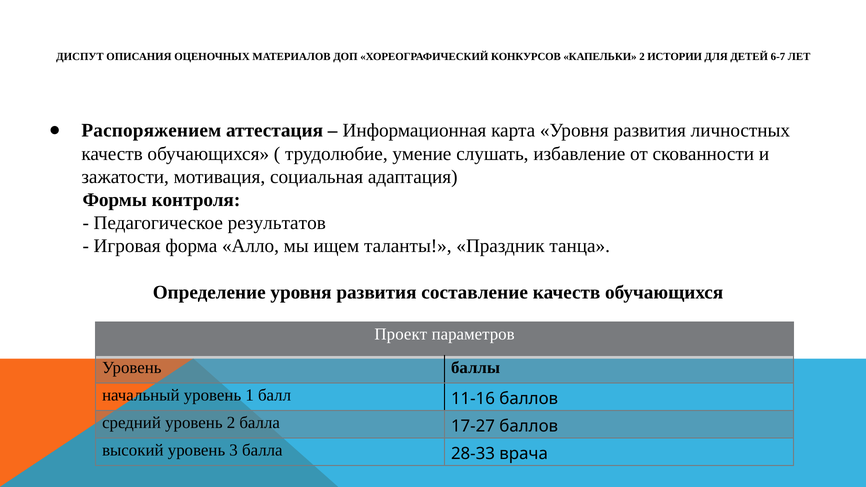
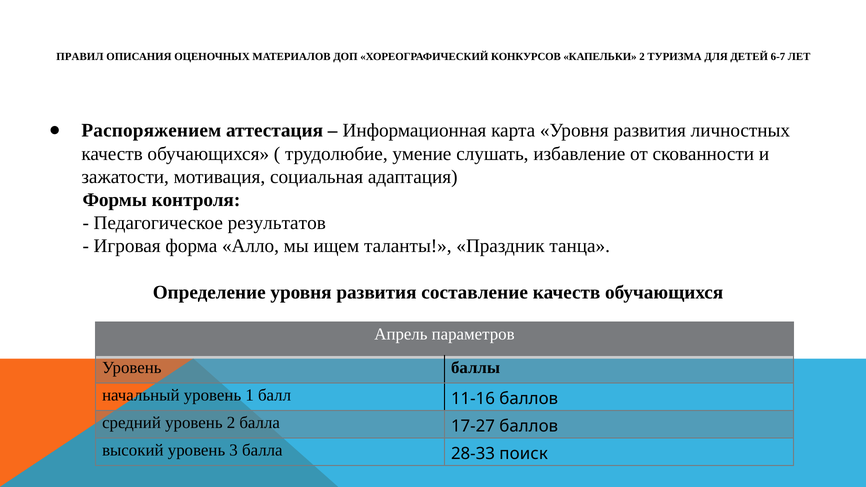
ДИСПУТ: ДИСПУТ -> ПРАВИЛ (80, 57)
ИСТОРИИ: ИСТОРИИ -> ТУРИЗМА (675, 57)
Проект: Проект -> Апрель (401, 334)
врача: врача -> поиск (524, 454)
